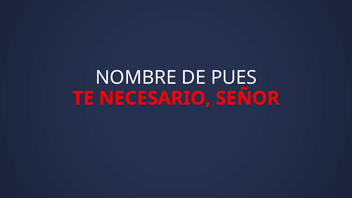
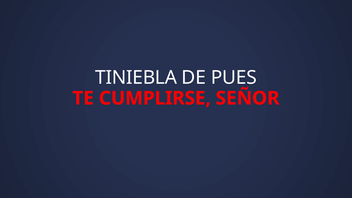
NOMBRE: NOMBRE -> TINIEBLA (136, 78)
NECESARIO: NECESARIO -> CUMPLIRSE (155, 98)
